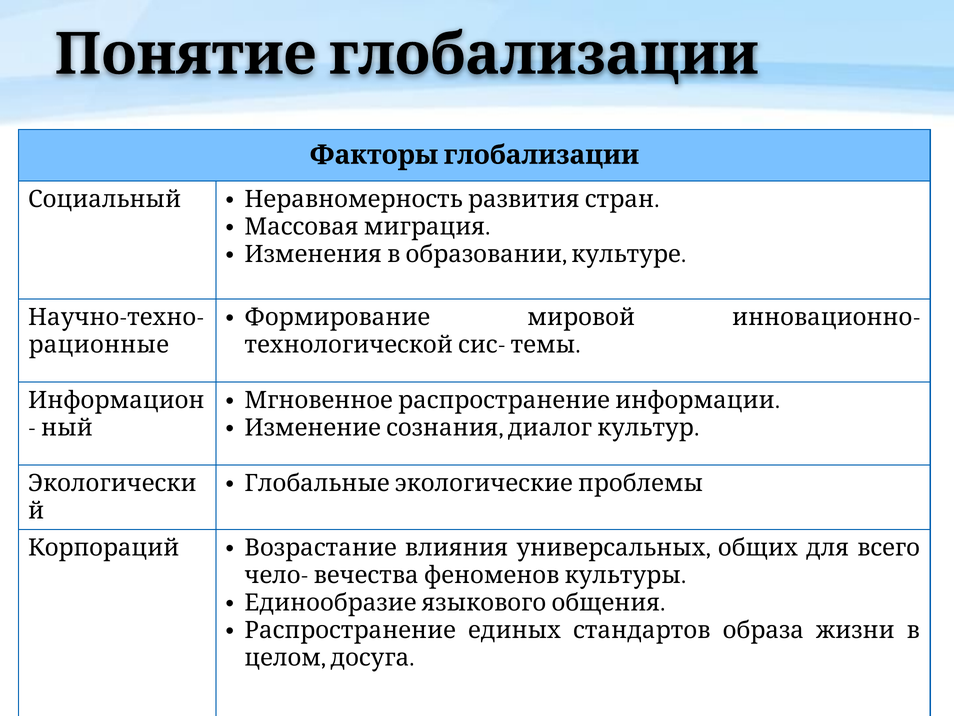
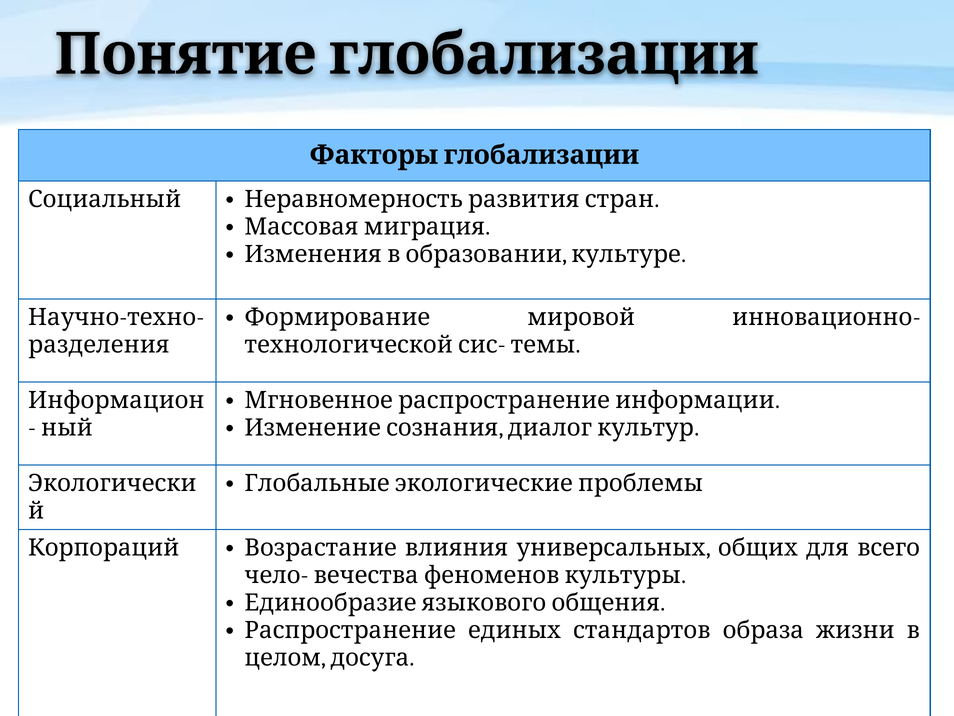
рационные: рационные -> разделения (99, 345)
